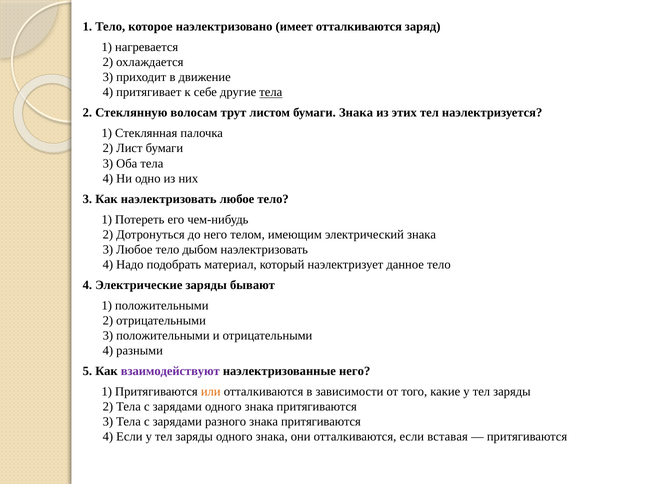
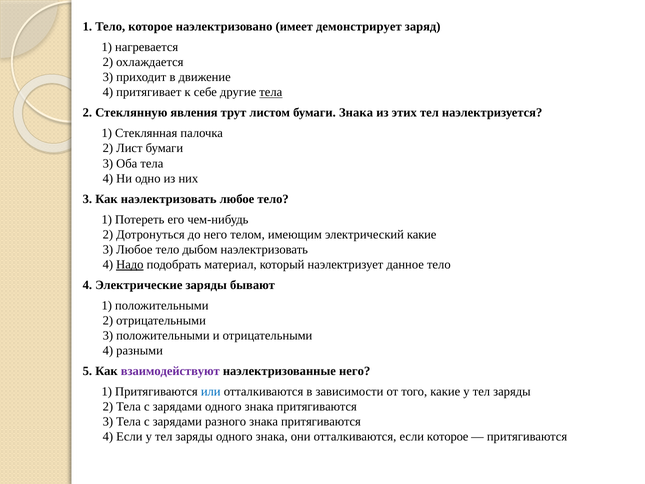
имеет отталкиваются: отталкиваются -> демонстрирует (359, 27)
волосам: волосам -> явления (194, 113)
электрический знака: знака -> какие (422, 234)
Надо underline: none -> present (130, 264)
или colour: orange -> blue (211, 391)
если вставая: вставая -> которое (448, 437)
